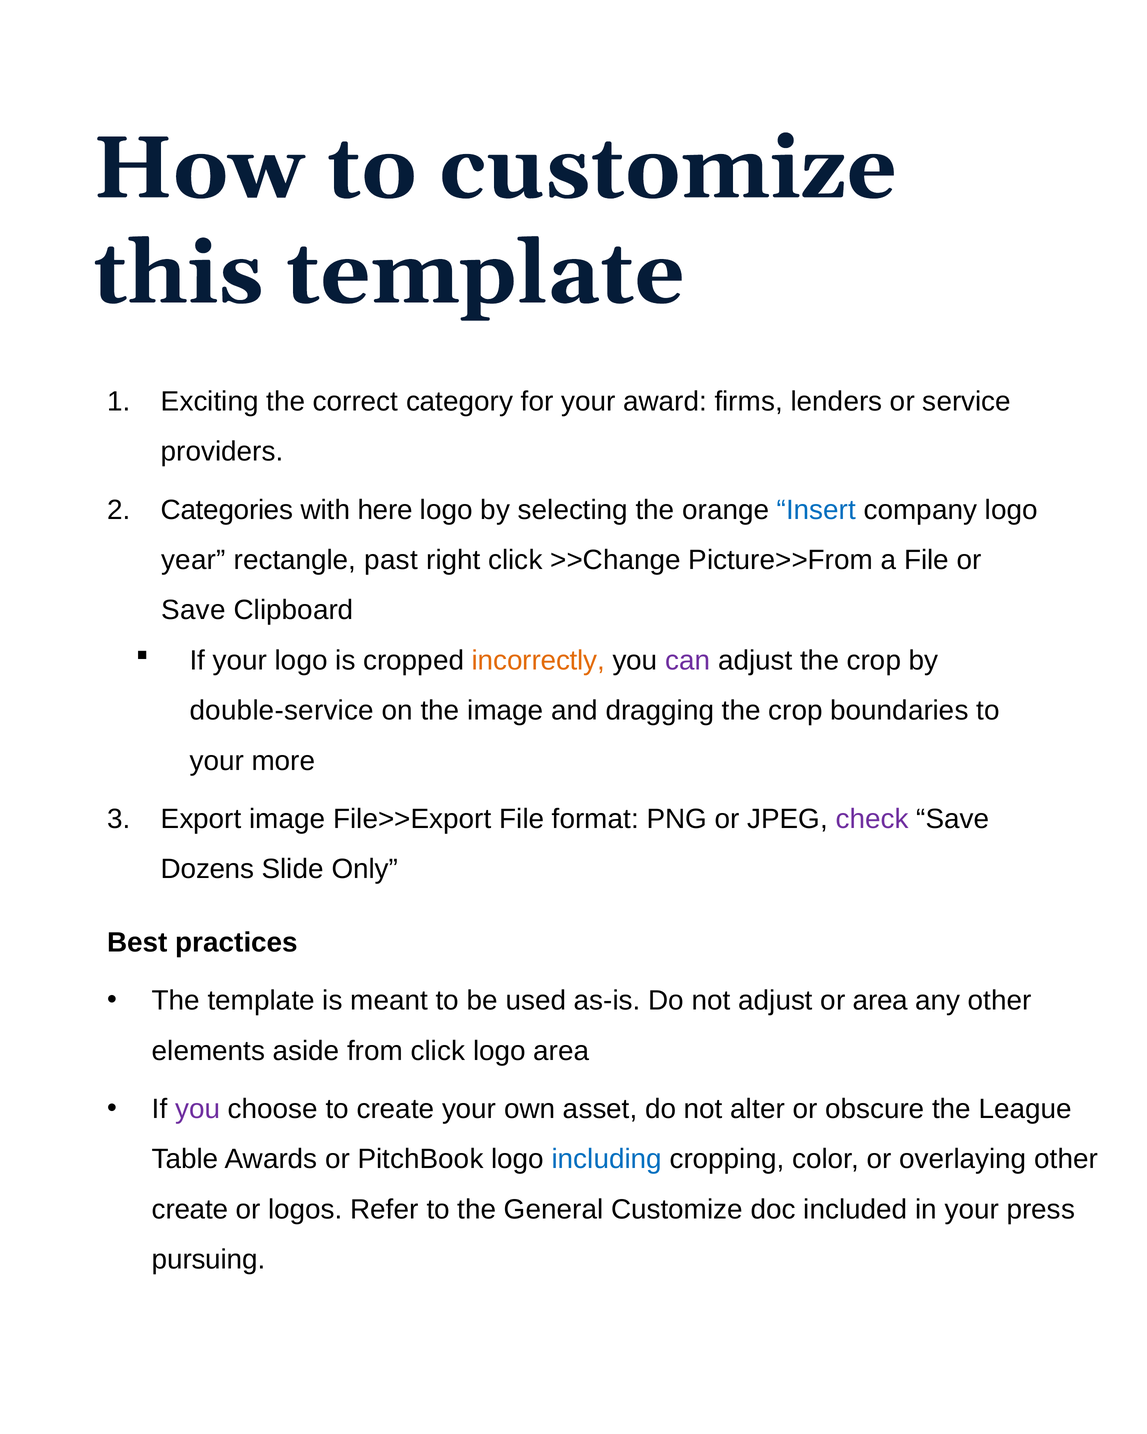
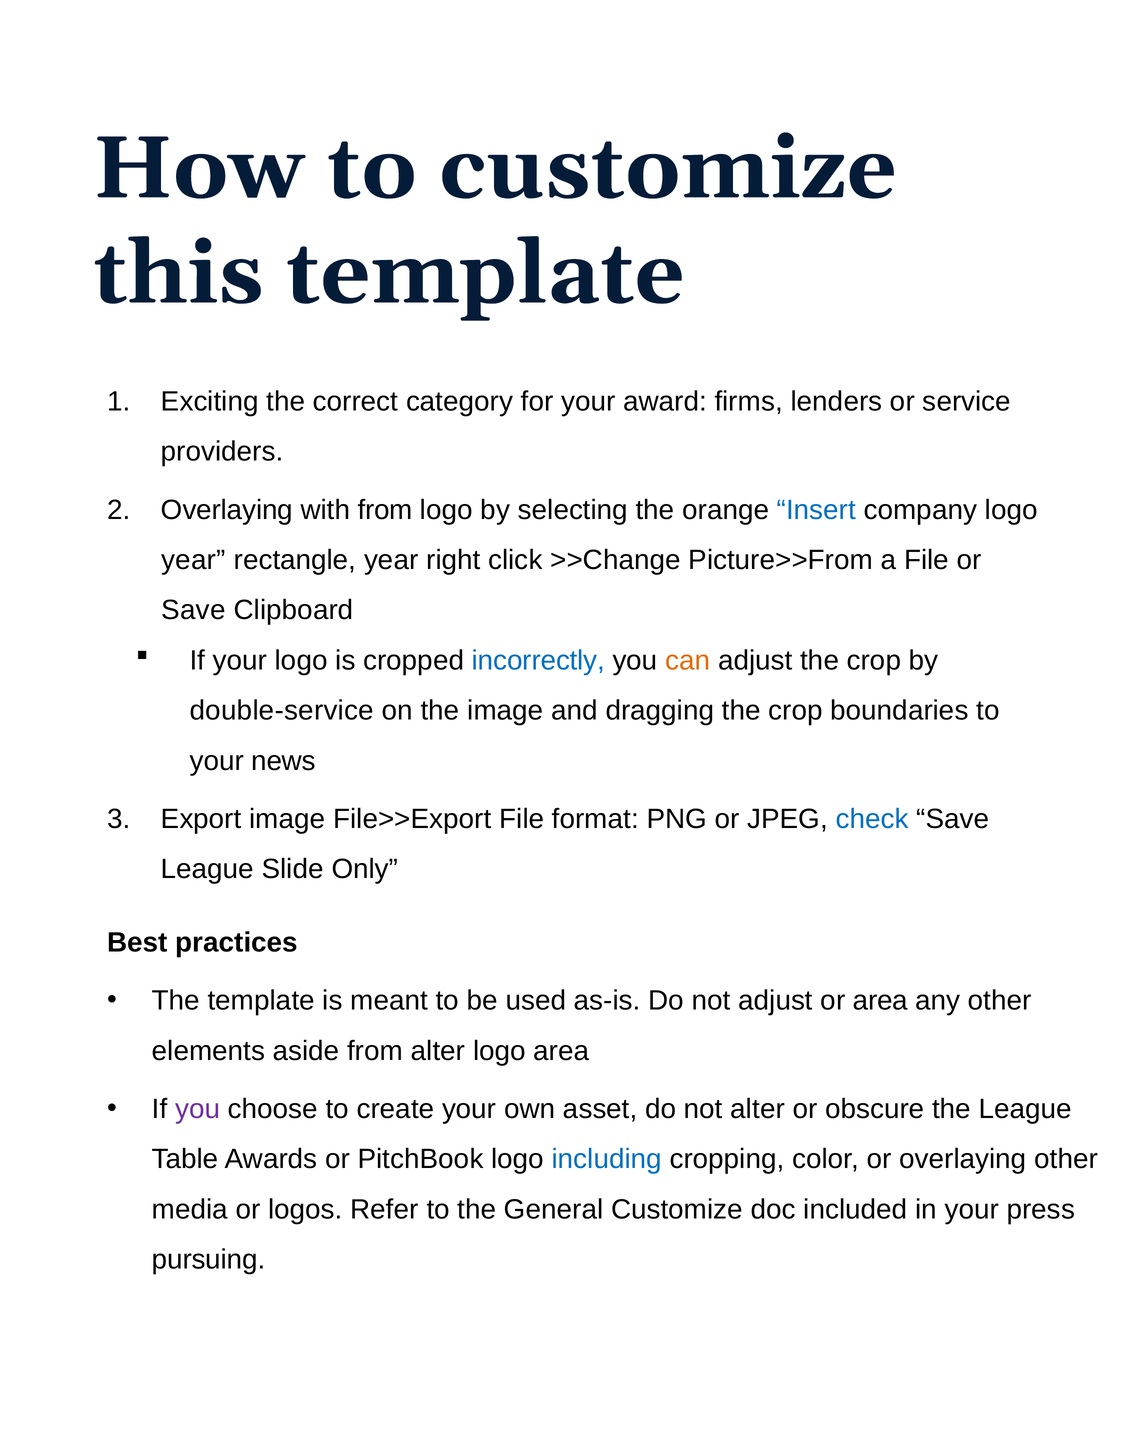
Categories: Categories -> Overlaying (227, 510)
with here: here -> from (385, 510)
rectangle past: past -> year (391, 560)
incorrectly colour: orange -> blue (538, 660)
can colour: purple -> orange (688, 660)
more: more -> news (284, 761)
check colour: purple -> blue (872, 819)
Dozens: Dozens -> League (207, 869)
from click: click -> alter (438, 1051)
create: create -> media (190, 1209)
